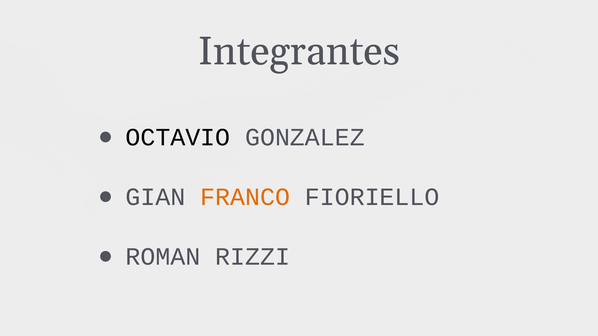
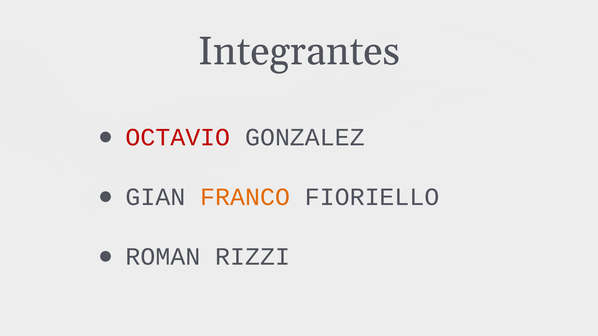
OCTAVIO colour: black -> red (178, 137)
